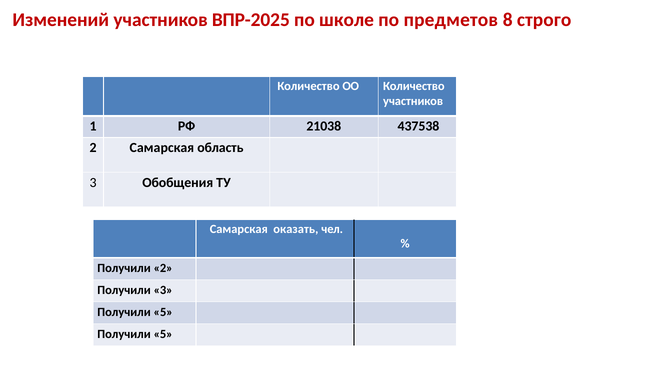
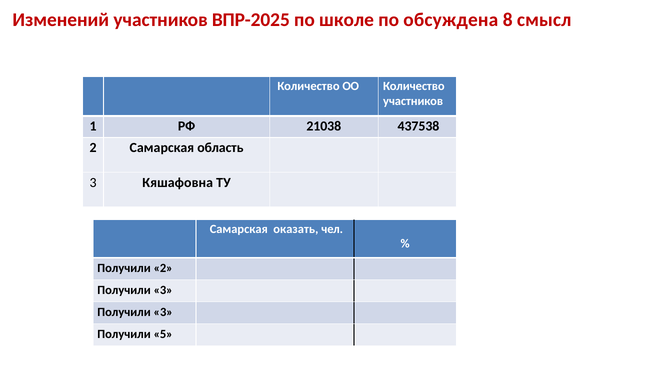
предметов: предметов -> обсуждена (451, 20)
строго: строго -> смысл (544, 20)
Обобщения: Обобщения -> Кяшафовна (178, 182)
5: 5 -> 3 (163, 312)
